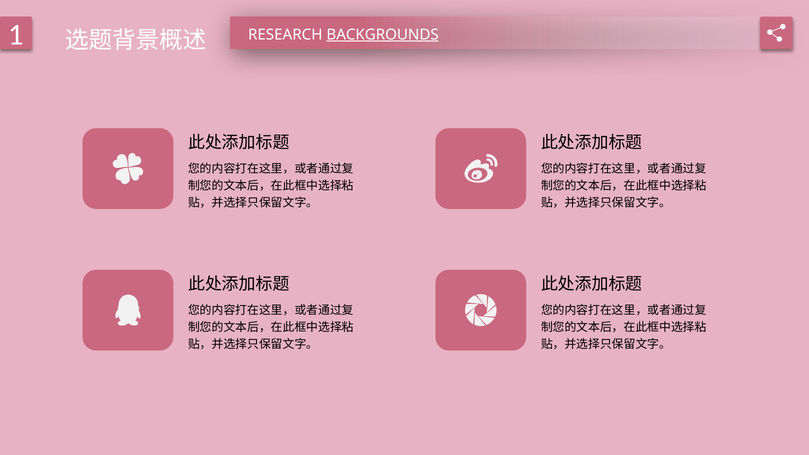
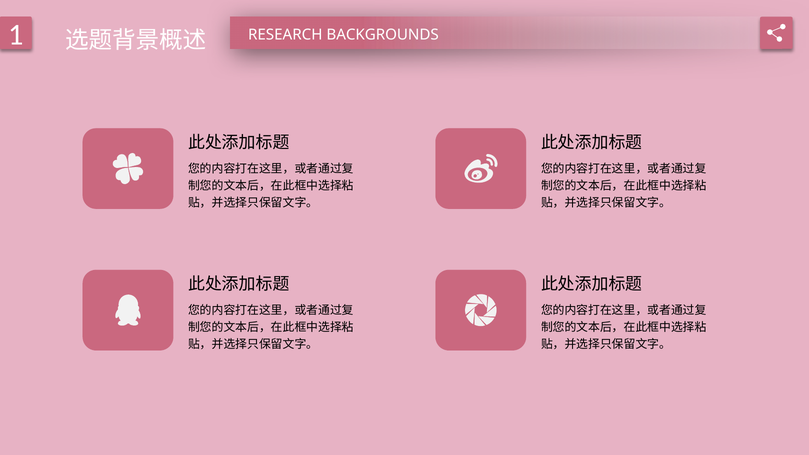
BACKGROUNDS underline: present -> none (383, 35)
